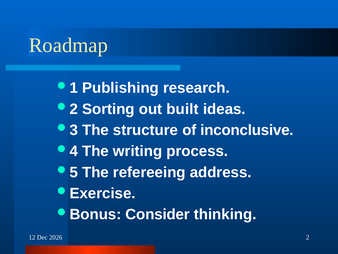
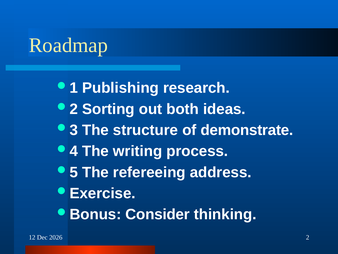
built: built -> both (183, 109)
inconclusive: inconclusive -> demonstrate (247, 130)
